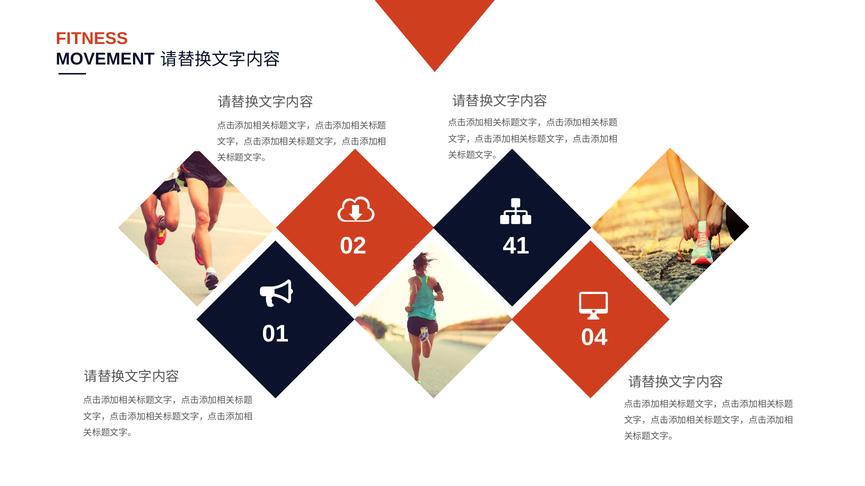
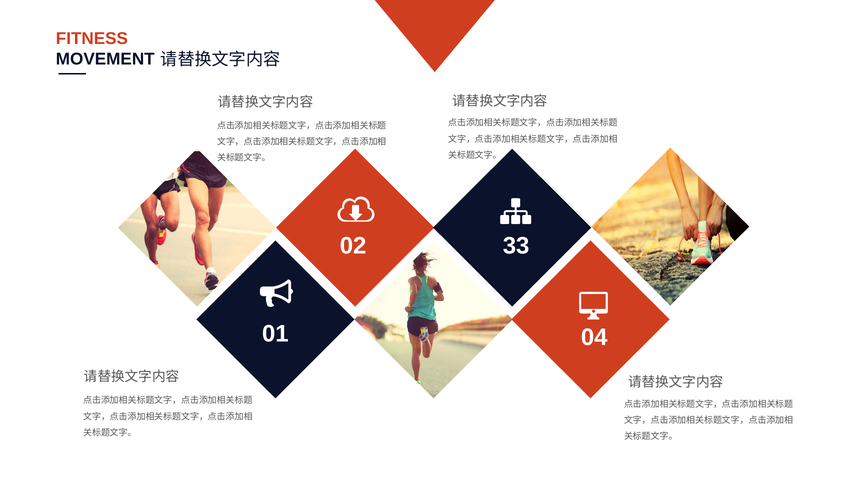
41: 41 -> 33 (516, 246)
